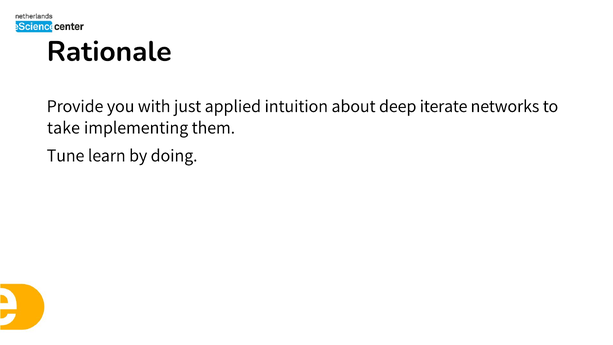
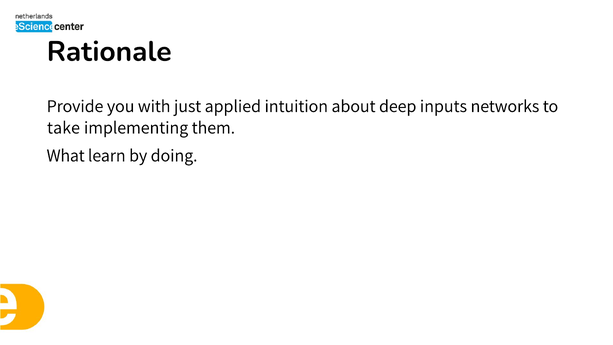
iterate: iterate -> inputs (443, 106)
Tune: Tune -> What (66, 155)
